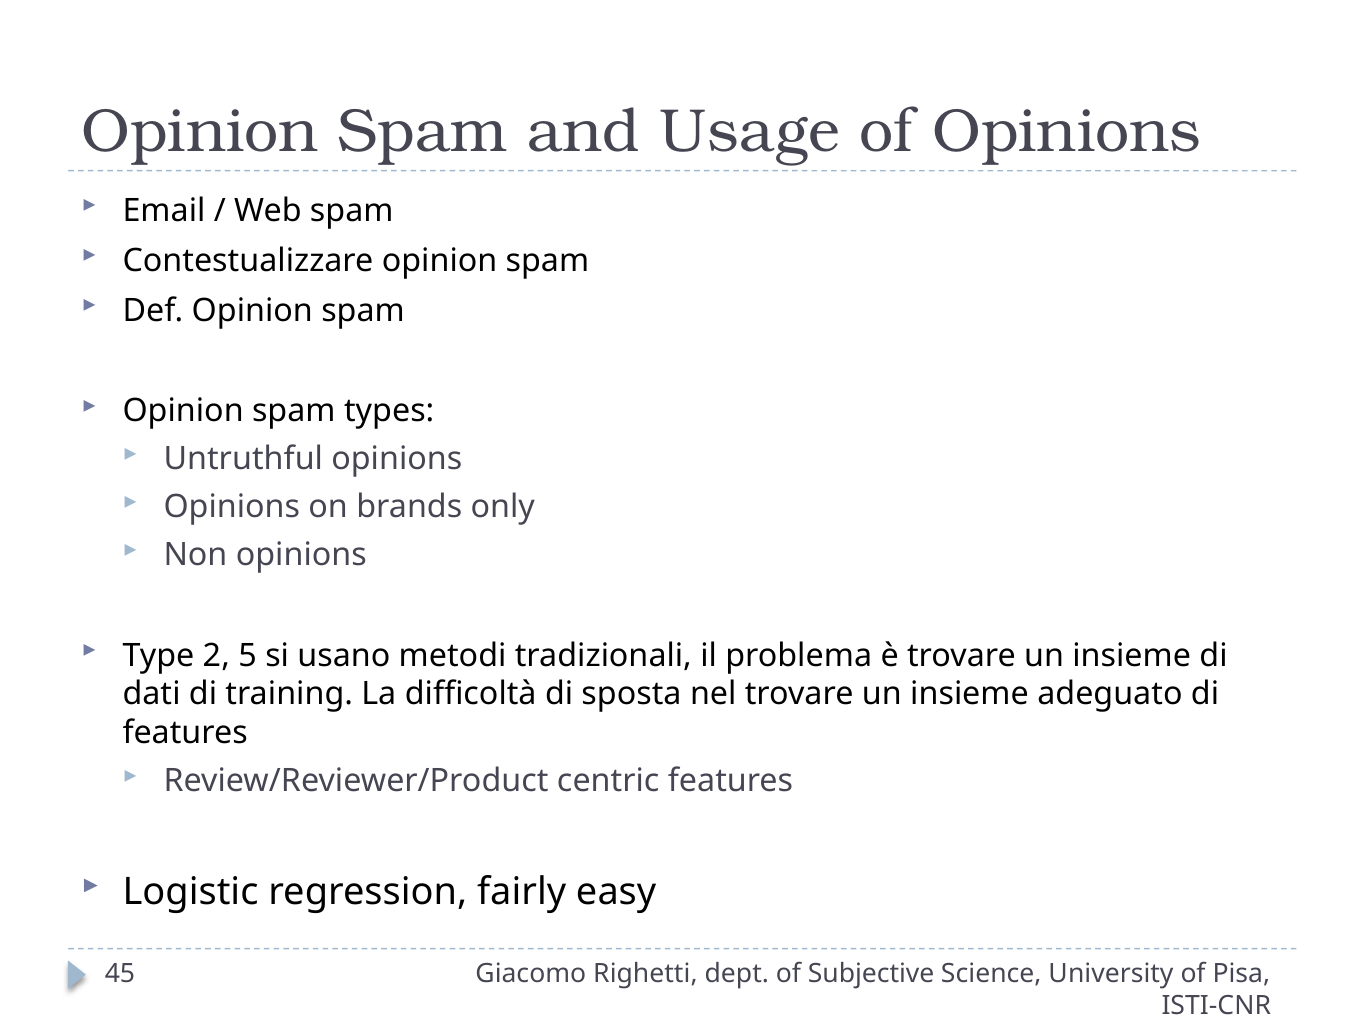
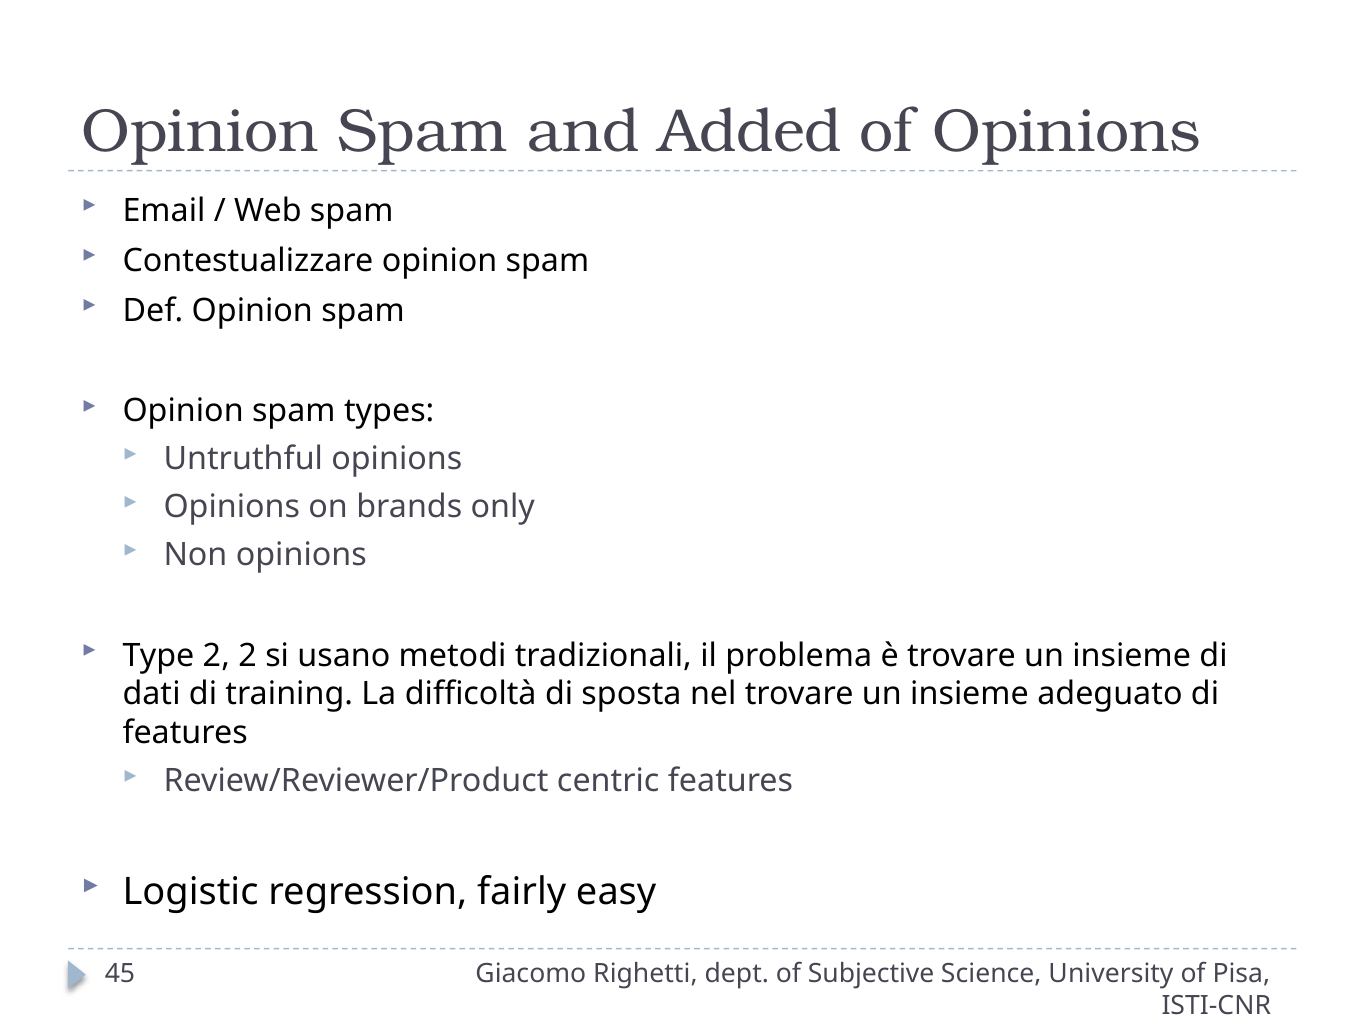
Usage: Usage -> Added (750, 132)
2 5: 5 -> 2 (248, 655)
